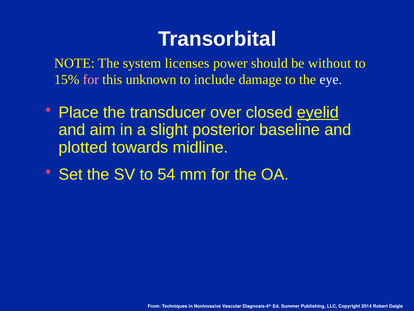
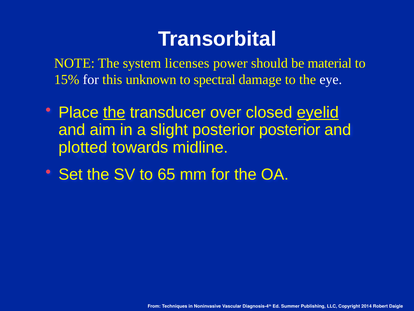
without: without -> material (330, 63)
for colour: pink -> white (91, 80)
include: include -> spectral (215, 80)
the underline: none -> present (114, 112)
posterior baseline: baseline -> posterior (290, 130)
54: 54 -> 65 (166, 174)
